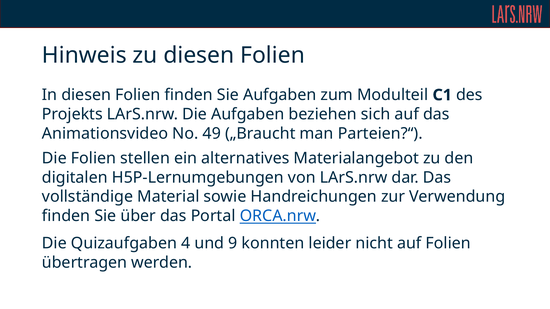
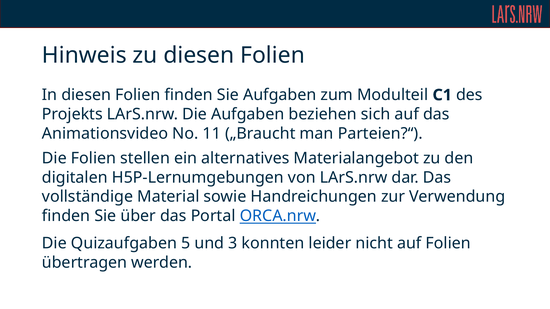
49: 49 -> 11 (212, 134)
4: 4 -> 5 (186, 244)
9: 9 -> 3 (233, 244)
